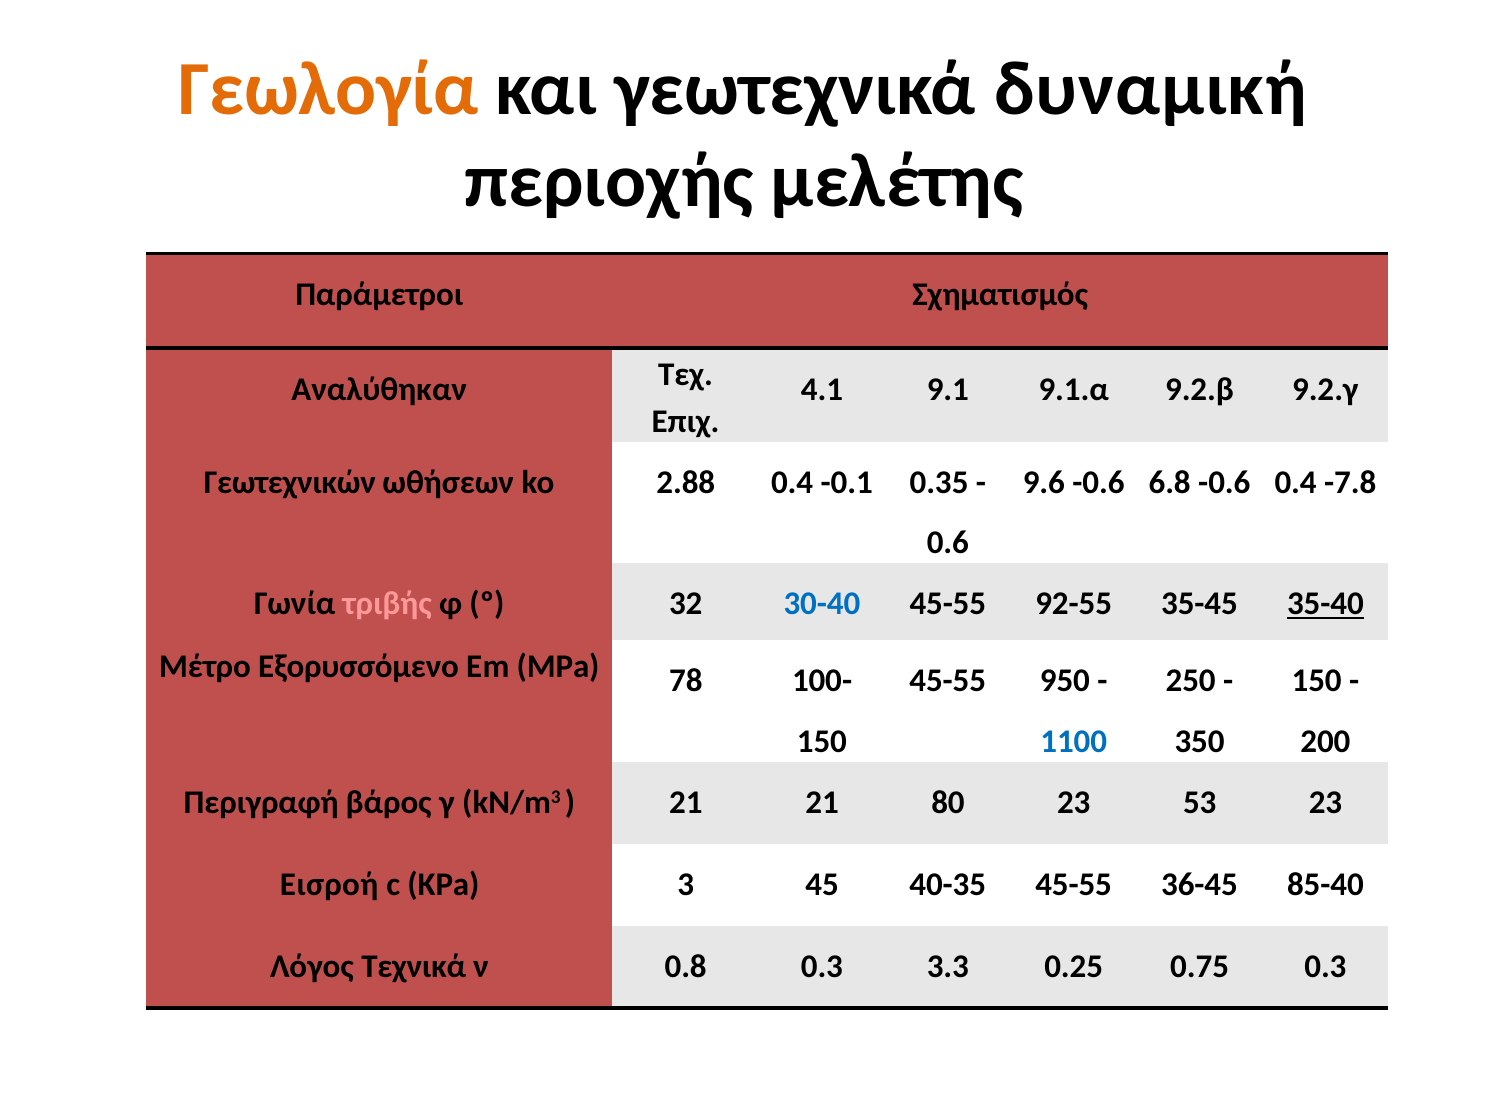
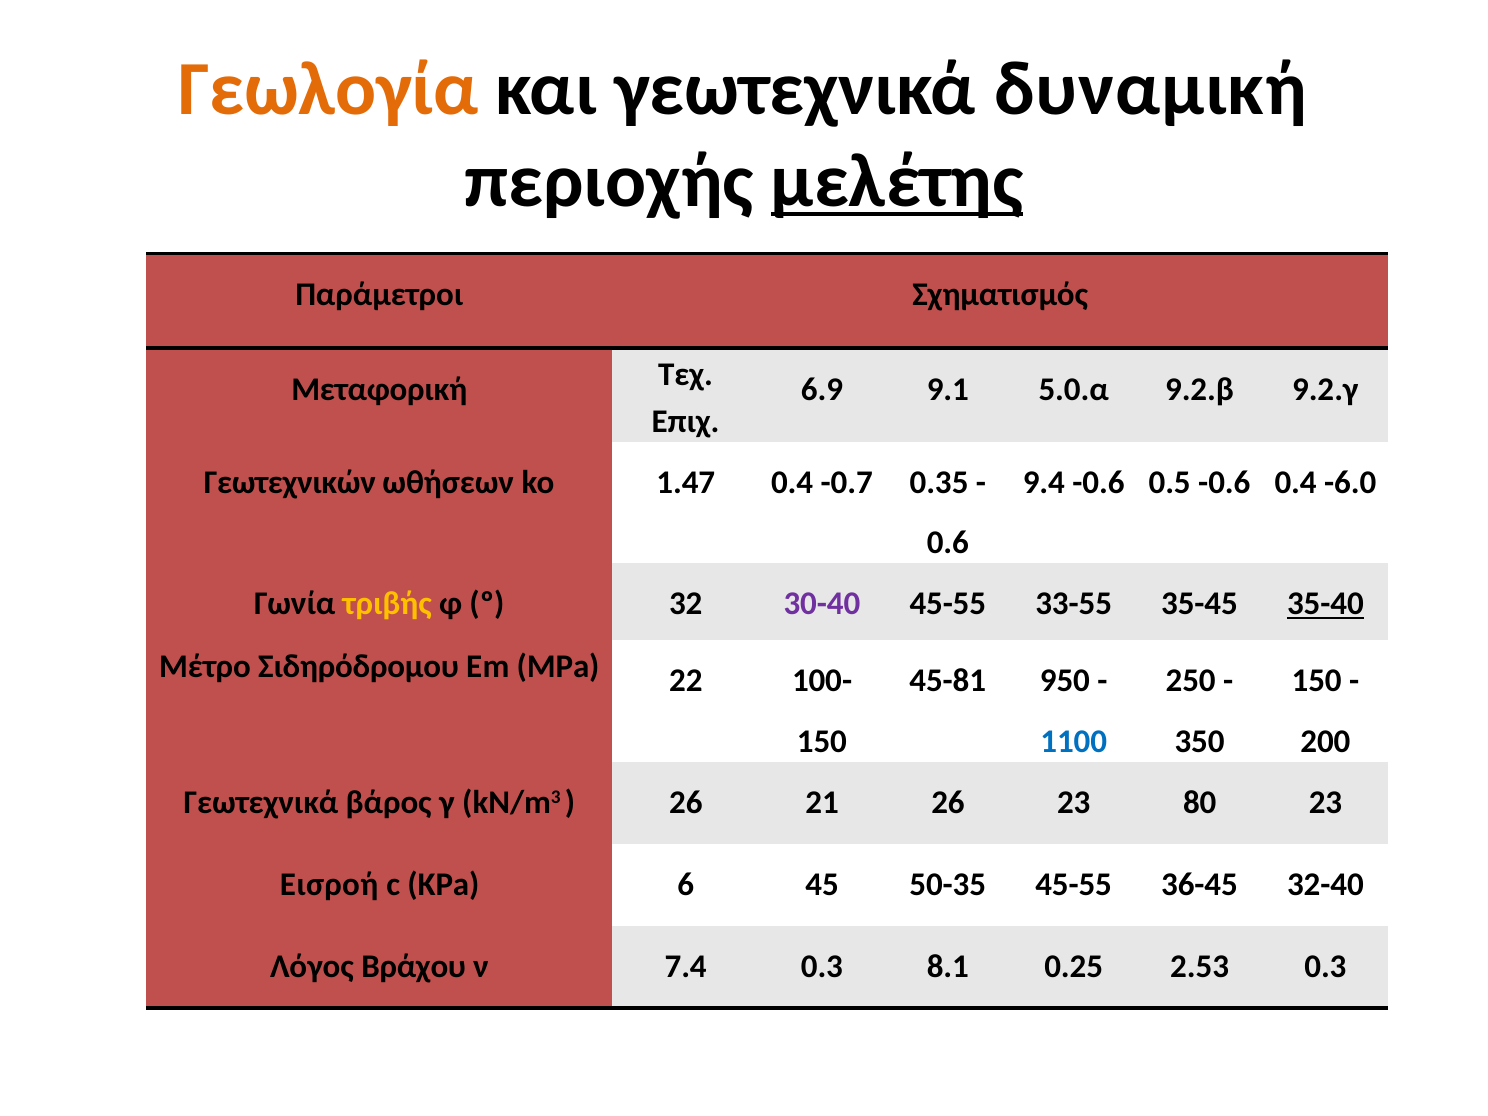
μελέτης underline: none -> present (897, 181)
Αναλύθηκαν: Αναλύθηκαν -> Μεταφορική (379, 389)
4.1: 4.1 -> 6.9 (822, 389)
9.1.α: 9.1.α -> 5.0.α (1074, 389)
2.88: 2.88 -> 1.47 (686, 482)
-0.1: -0.1 -> -0.7 (847, 482)
9.6: 9.6 -> 9.4 (1044, 482)
6.8: 6.8 -> 0.5 (1170, 482)
-7.8: -7.8 -> -6.0 (1350, 482)
τριβής colour: pink -> yellow (387, 604)
30-40 colour: blue -> purple (822, 604)
92-55: 92-55 -> 33-55 (1074, 604)
Εξορυσσόμενο: Εξορυσσόμενο -> Σιδηρόδρομου (359, 667)
78: 78 -> 22 (686, 681)
45-55: 45-55 -> 45-81 (948, 681)
Περιγραφή: Περιγραφή -> Γεωτεχνικά (261, 802)
21: 21 -> 26 (686, 802)
21 80: 80 -> 26 (948, 802)
53: 53 -> 80 (1200, 802)
3: 3 -> 6 (686, 884)
40-35: 40-35 -> 50-35 (948, 884)
85-40: 85-40 -> 32-40 (1325, 884)
Τεχνικά: Τεχνικά -> Βράχου (414, 966)
0.8: 0.8 -> 7.4 (686, 966)
3.3: 3.3 -> 8.1 (948, 966)
0.75: 0.75 -> 2.53 (1200, 966)
